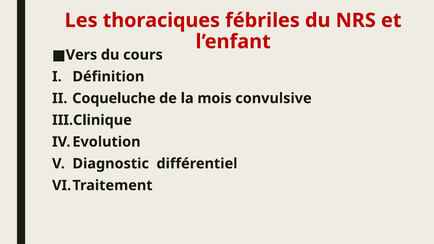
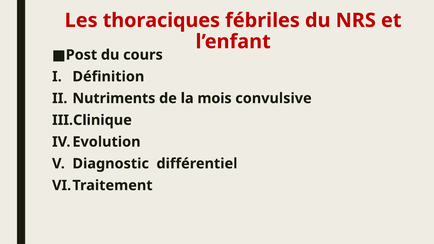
Vers: Vers -> Post (81, 55)
Coqueluche: Coqueluche -> Nutriments (114, 98)
